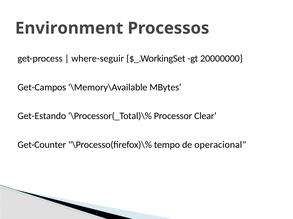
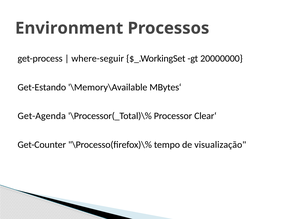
Get-Campos: Get-Campos -> Get-Estando (42, 88)
Get-Estando: Get-Estando -> Get-Agenda (42, 116)
operacional: operacional -> visualização (220, 145)
